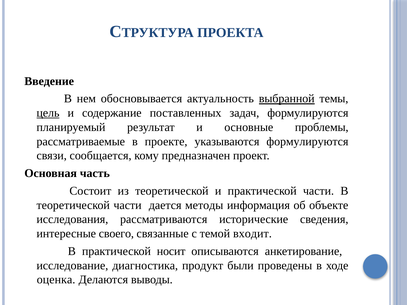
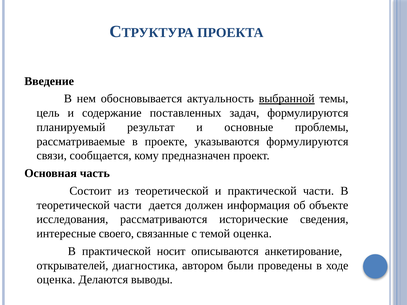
цель underline: present -> none (48, 113)
методы: методы -> должен (204, 205)
темой входит: входит -> оценка (252, 234)
исследование: исследование -> открывателей (72, 266)
продукт: продукт -> автором (203, 266)
